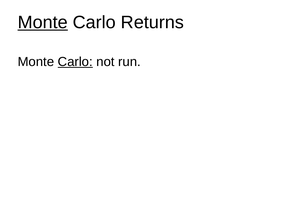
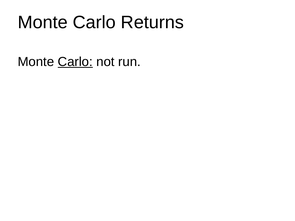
Monte underline: present -> none (43, 22)
